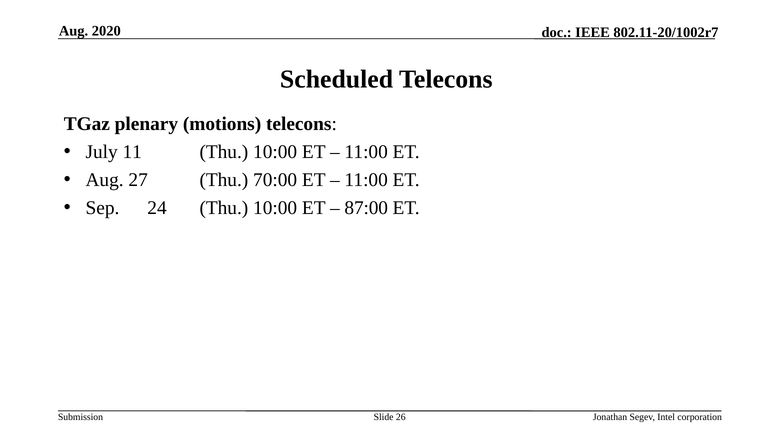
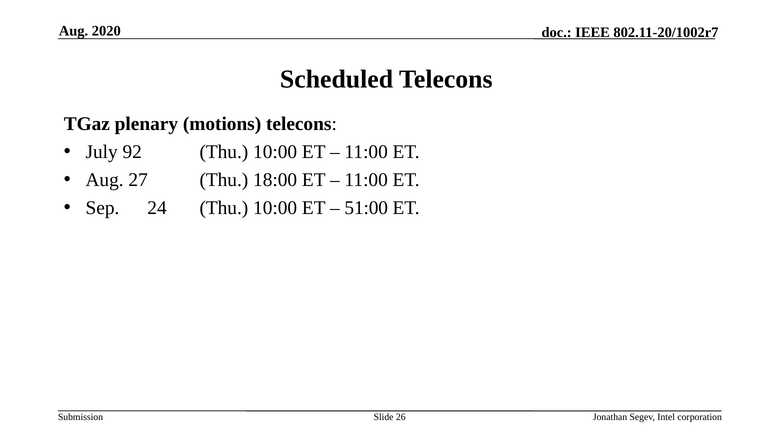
11: 11 -> 92 (132, 152)
70:00: 70:00 -> 18:00 (275, 180)
87:00: 87:00 -> 51:00 (366, 208)
